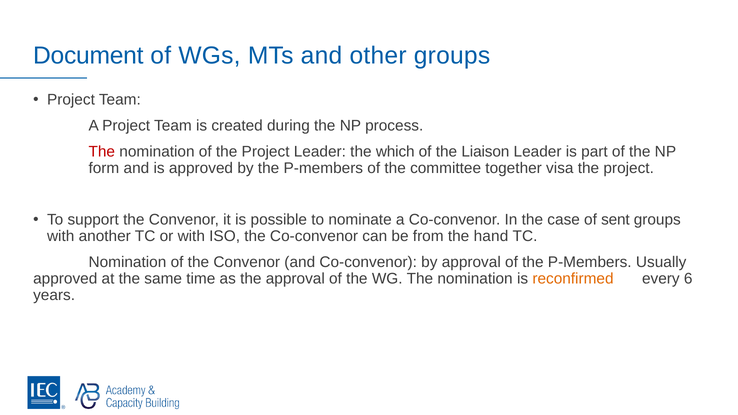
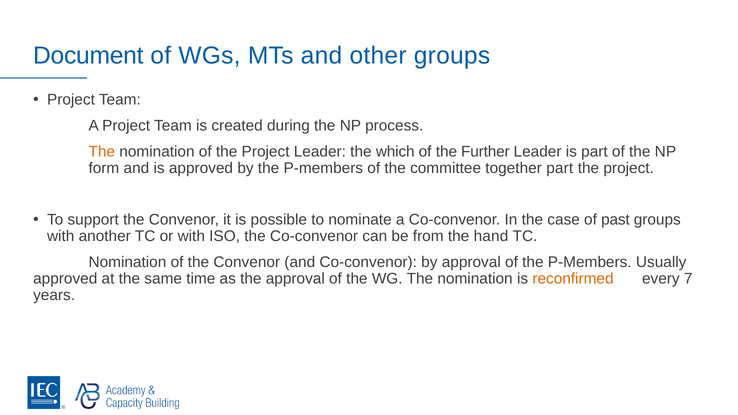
The colour: red -> orange (102, 151)
Liaison: Liaison -> Further (485, 151)
together visa: visa -> part (560, 168)
sent: sent -> past (615, 220)
6: 6 -> 7 (688, 279)
